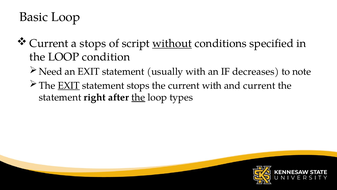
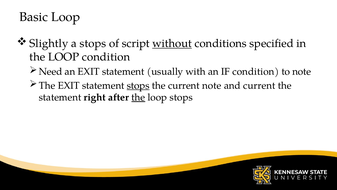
Current: Current -> Slightly (49, 43)
IF decreases: decreases -> condition (256, 71)
EXIT underline: present -> none (69, 85)
stops underline: none -> present (138, 85)
current with: with -> note (212, 85)
loop types: types -> stops (181, 97)
